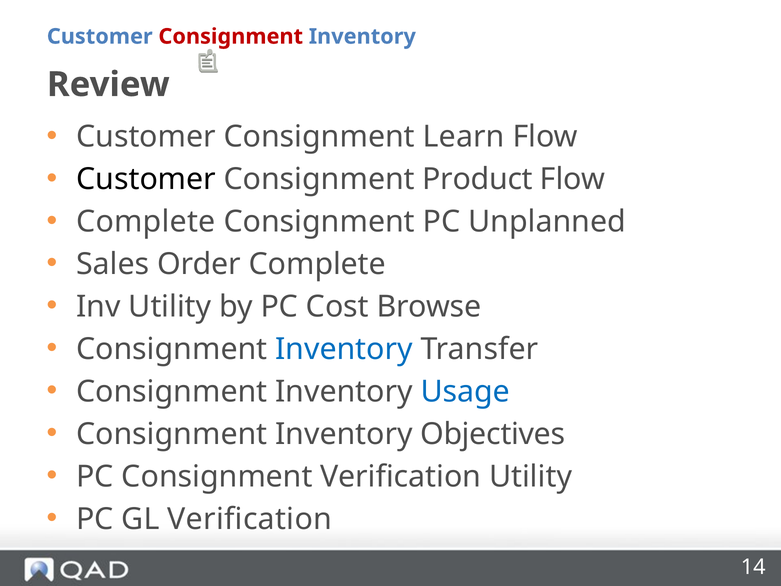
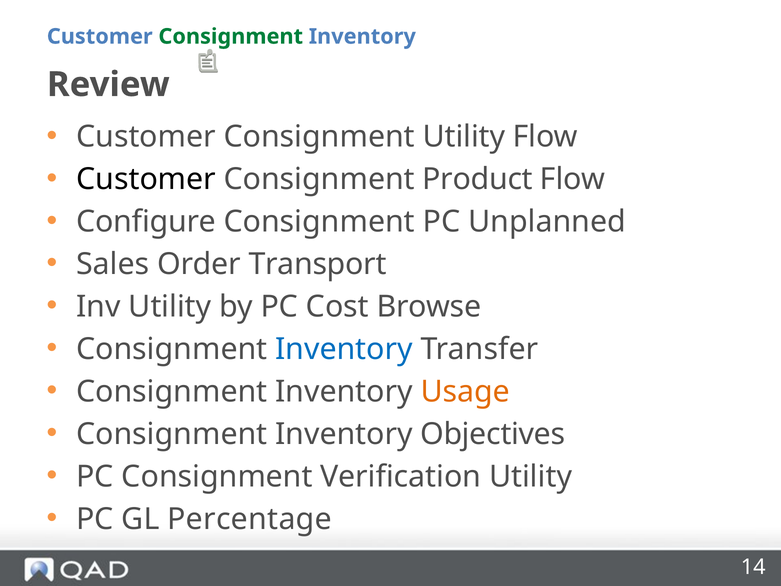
Consignment colour: red -> green (231, 36)
Consignment Learn: Learn -> Utility (464, 137)
Complete: Complete -> Configure (146, 222)
Order Complete: Complete -> Transport (318, 264)
Usage colour: blue -> orange (465, 391)
GL Verification: Verification -> Percentage (250, 519)
